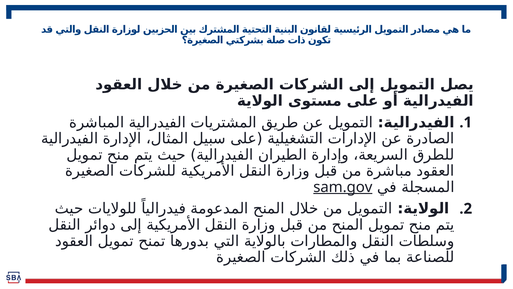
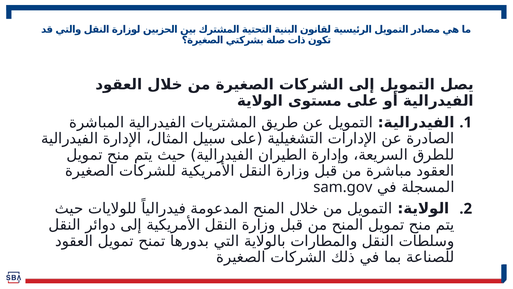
sam.gov underline: present -> none (343, 187)
